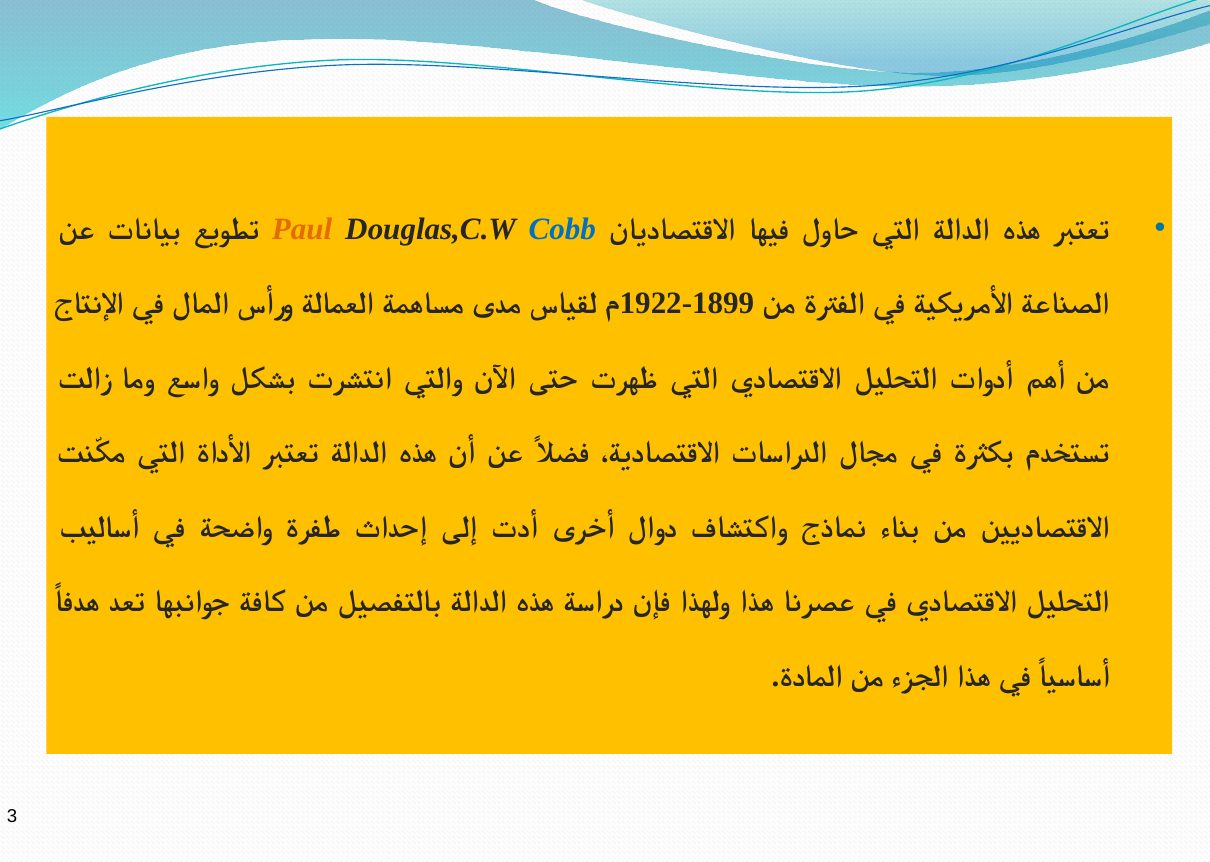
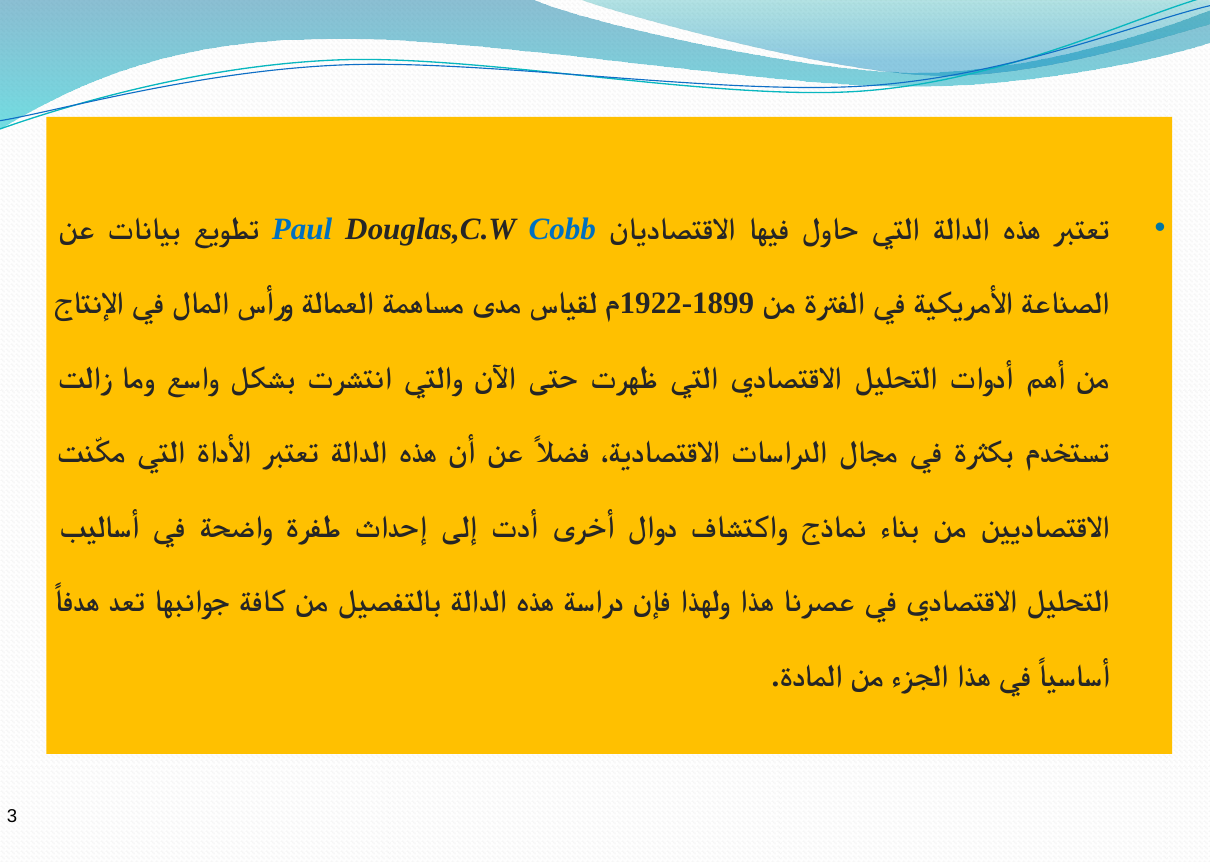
Paul colour: orange -> blue (302, 229)
